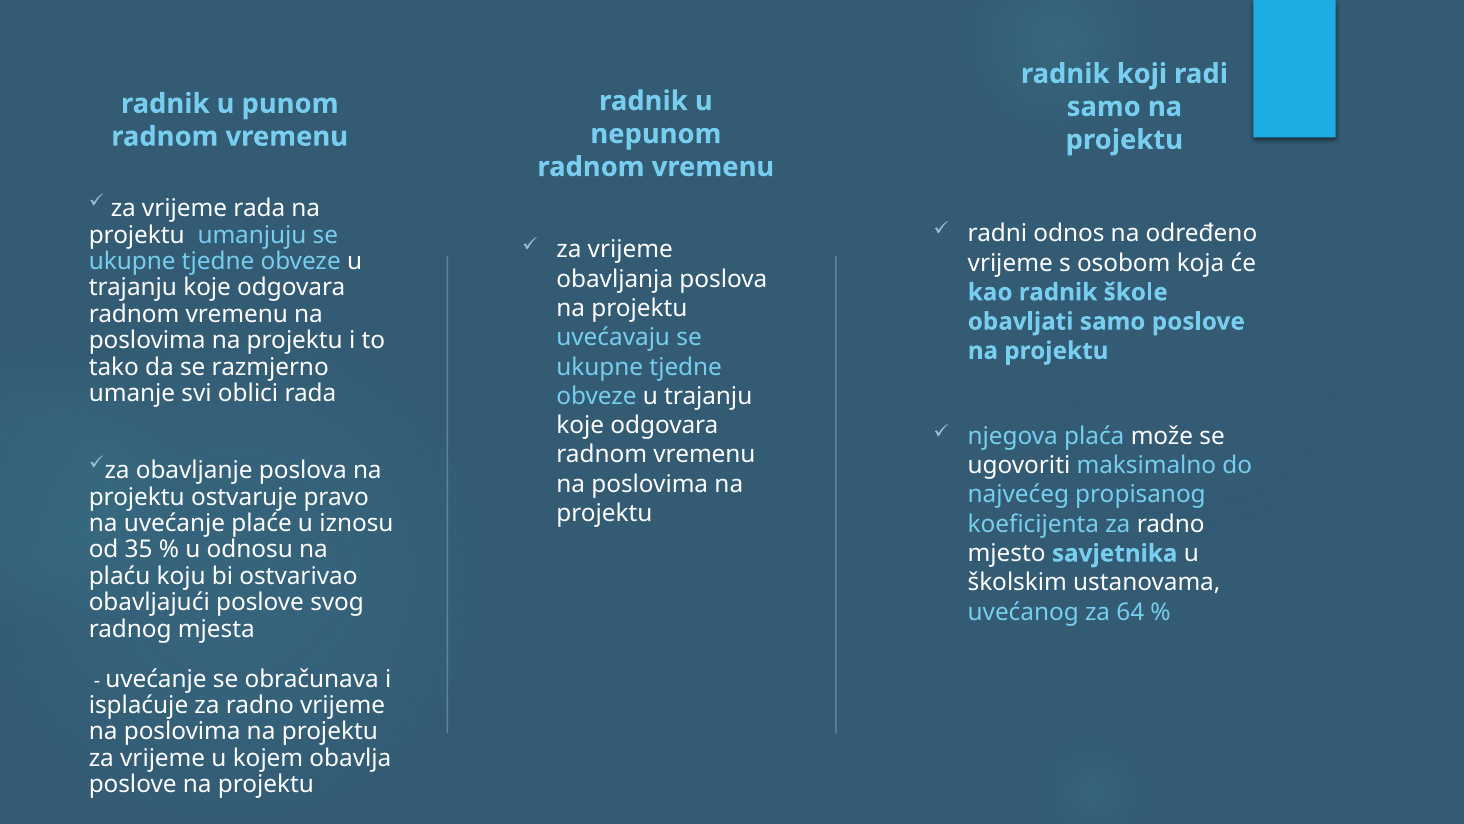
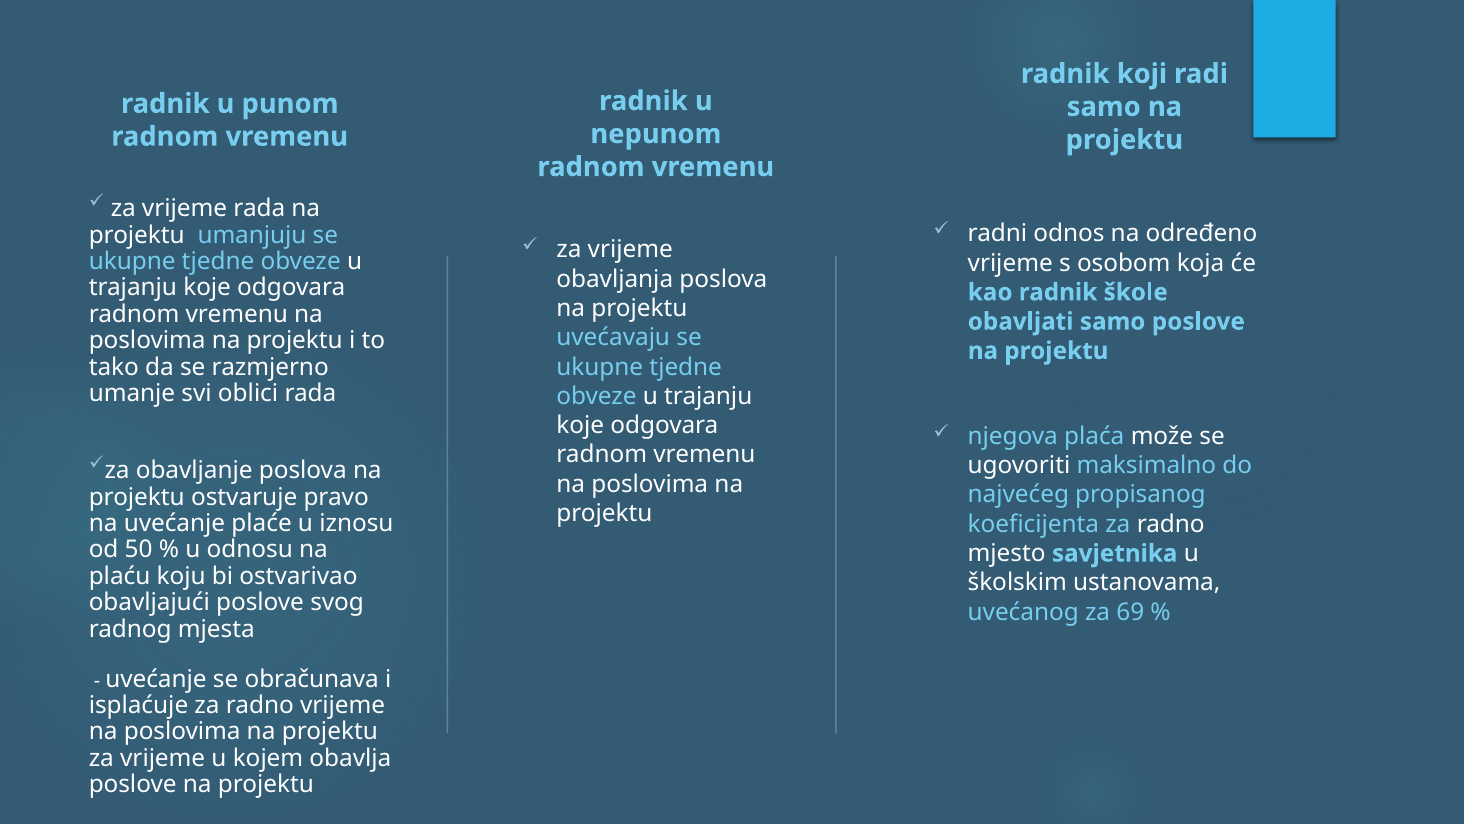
35: 35 -> 50 (139, 550)
64: 64 -> 69 (1130, 612)
